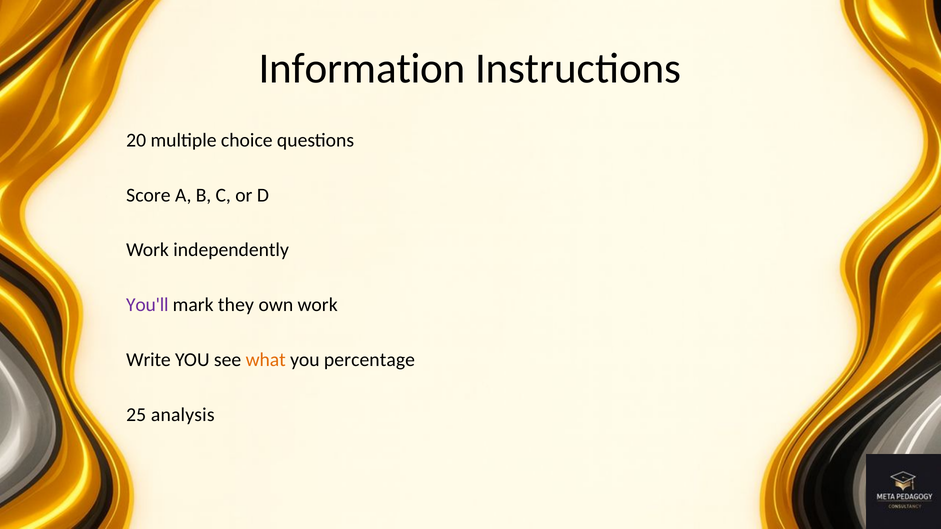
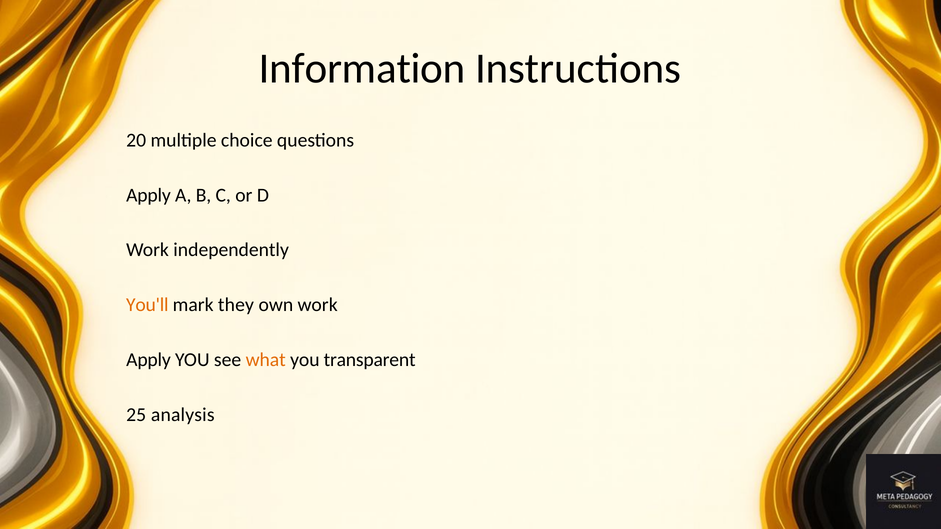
Score: Score -> Apply (148, 195)
You'll colour: purple -> orange (147, 305)
Write: Write -> Apply (149, 360)
percentage: percentage -> transparent (370, 360)
